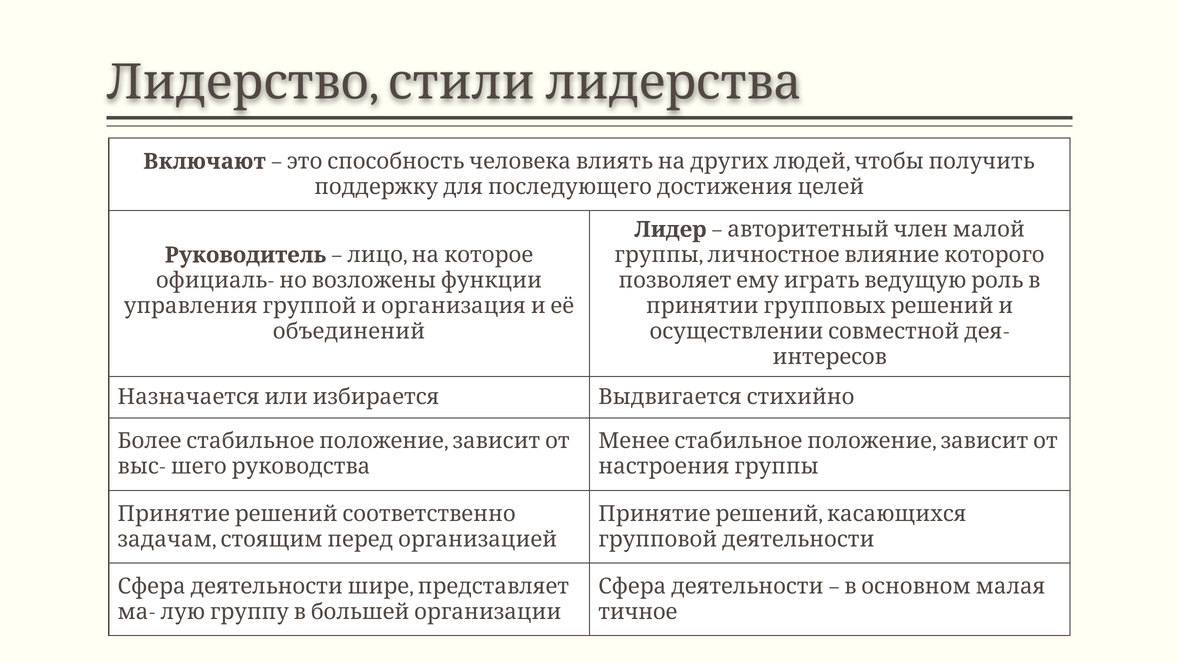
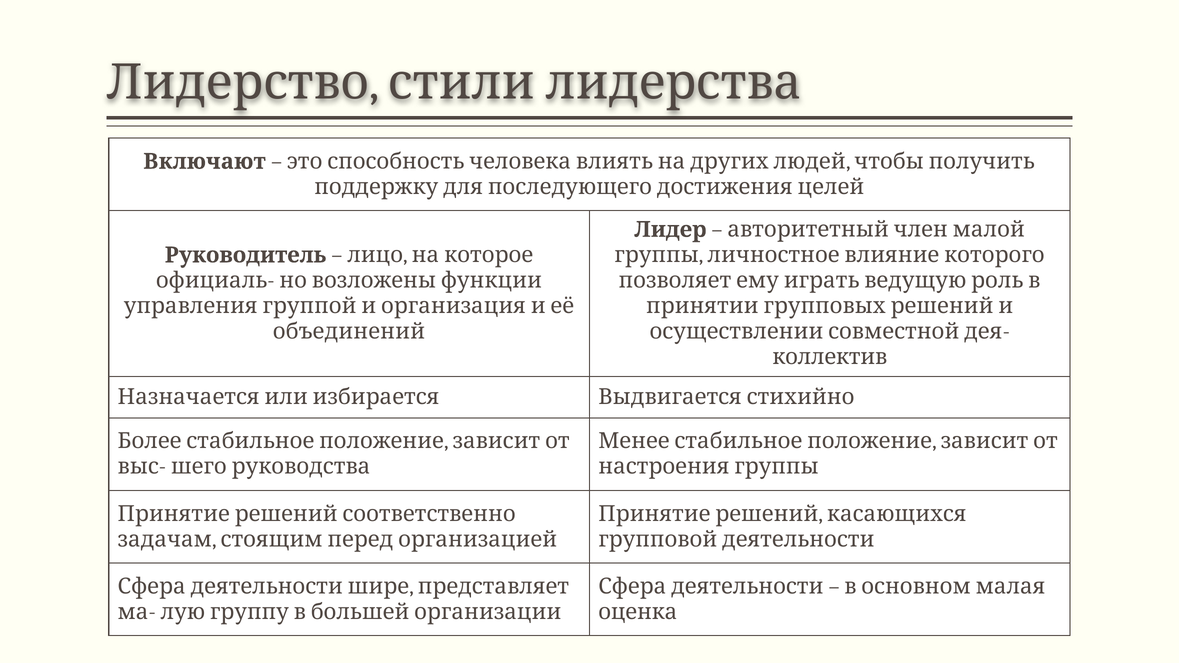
интересов: интересов -> коллектив (830, 357)
тичное: тичное -> оценка (638, 612)
